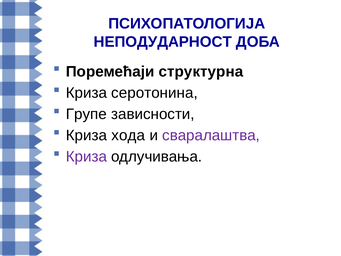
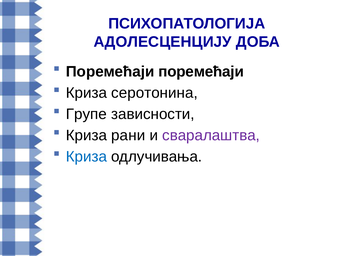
НЕПОДУДАРНОСТ: НЕПОДУДАРНОСТ -> АДОЛЕСЦЕНЦИЈУ (163, 42)
Поремећаји структурна: структурна -> поремећаји (201, 72)
хода: хода -> рани (128, 135)
Криза colour: purple -> blue (86, 156)
